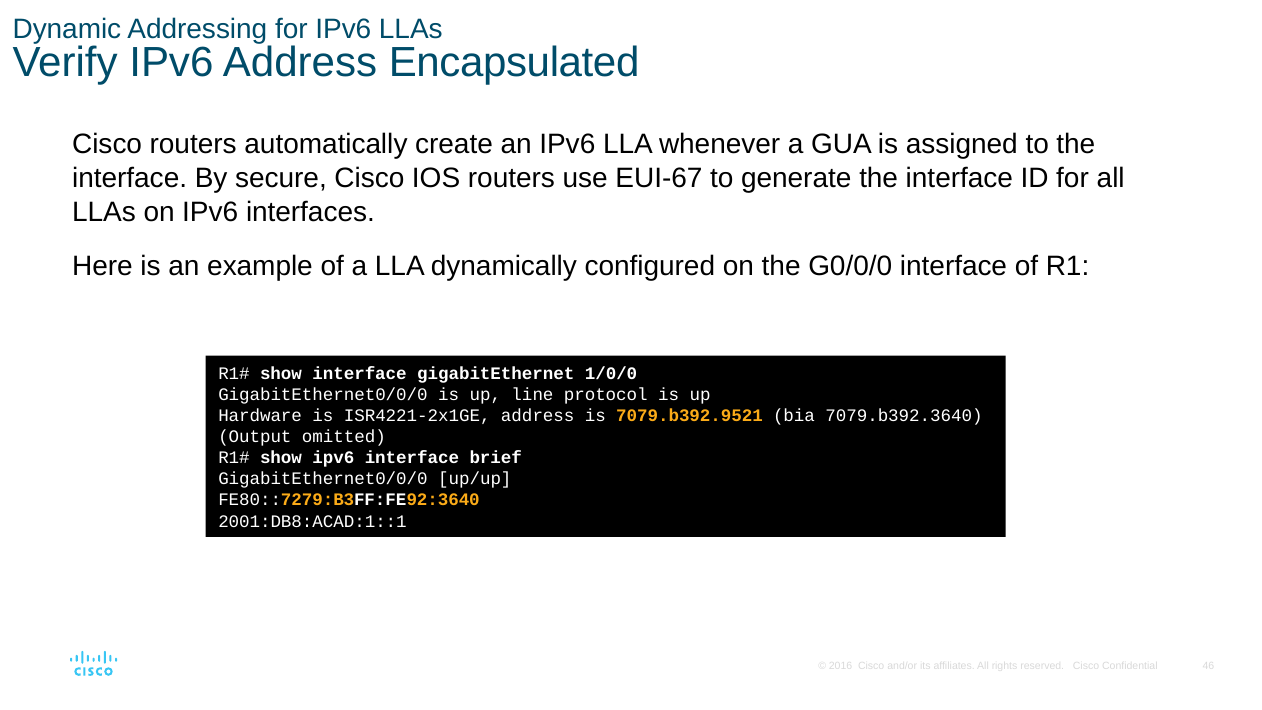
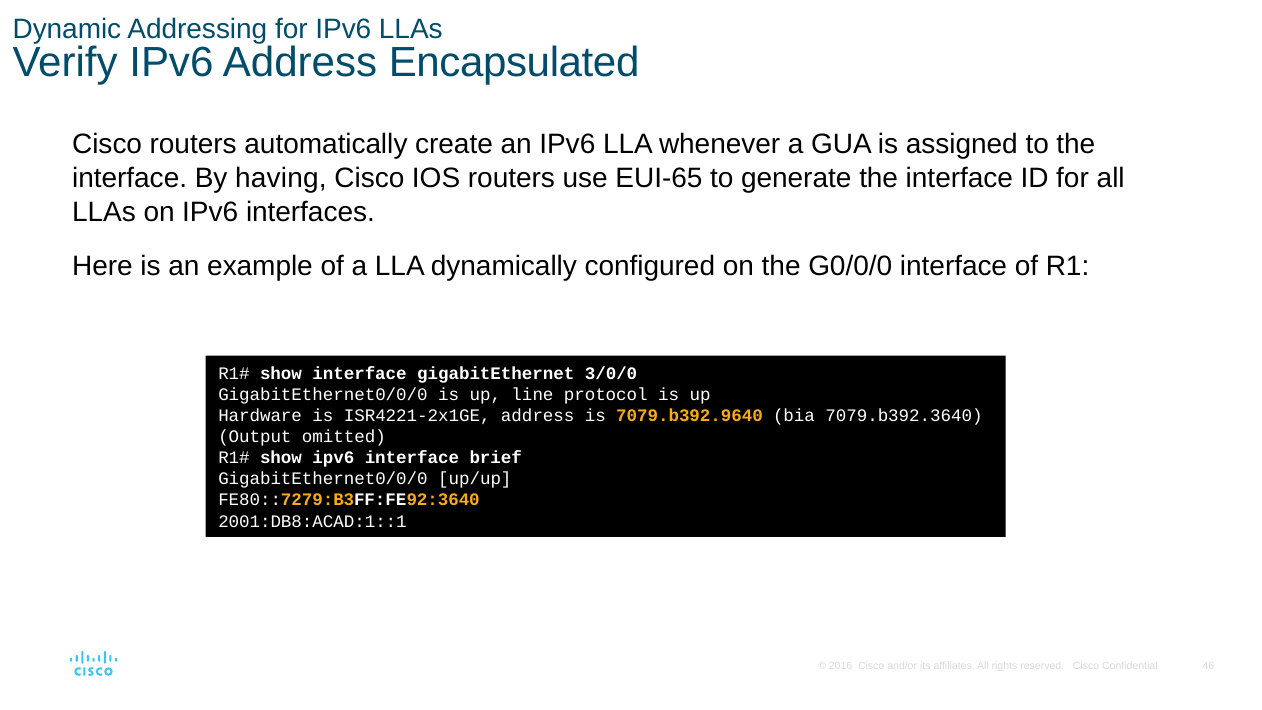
secure: secure -> having (281, 178)
EUI-67: EUI-67 -> EUI-65 (659, 178)
1/0/0: 1/0/0 -> 3/0/0 (611, 374)
7079.b392.9521: 7079.b392.9521 -> 7079.b392.9640 (690, 416)
